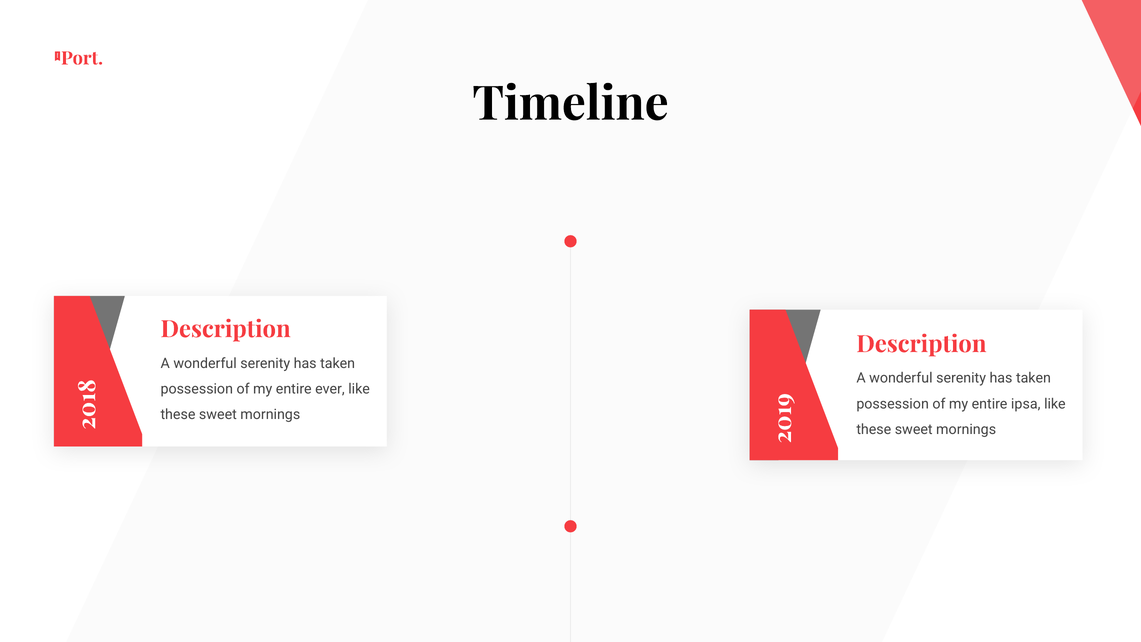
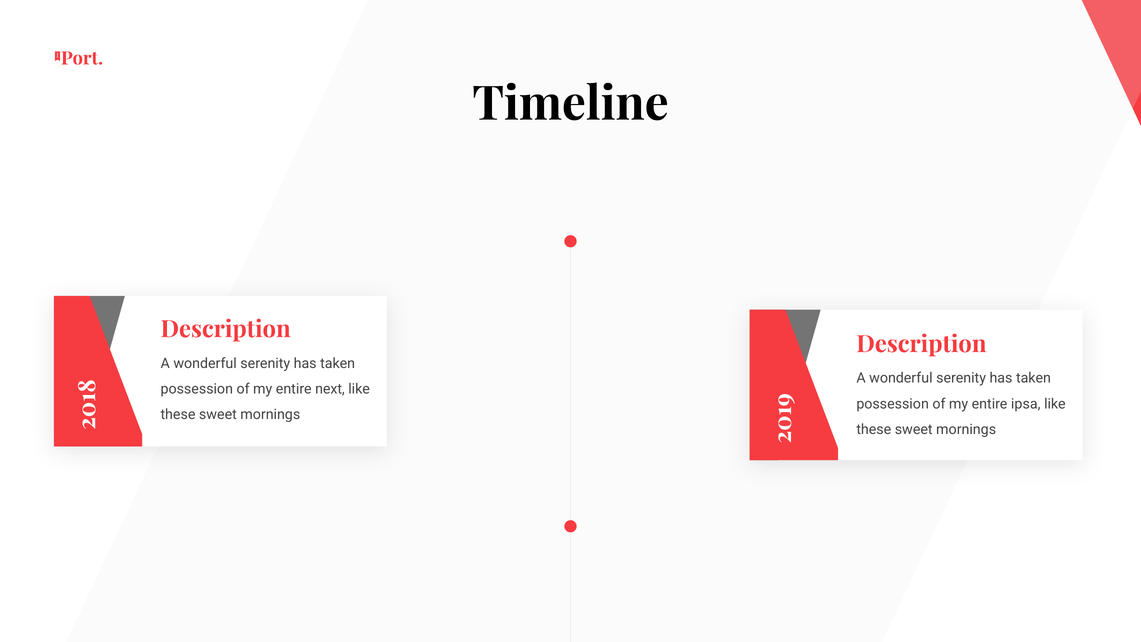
ever: ever -> next (330, 389)
